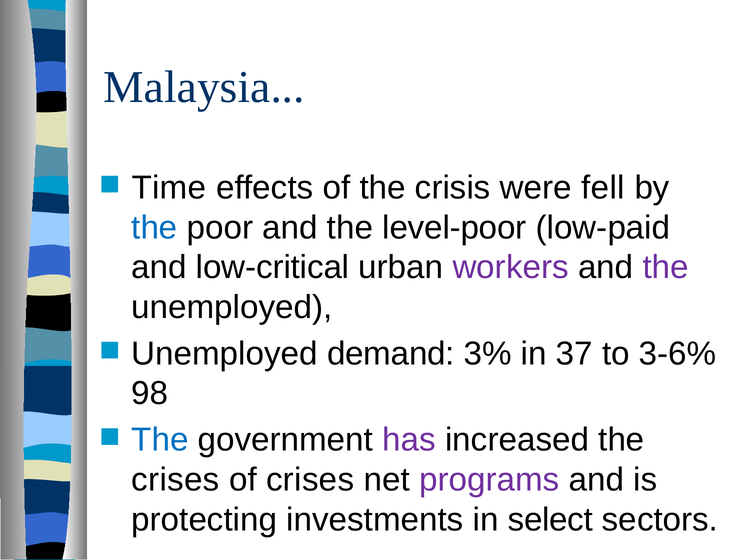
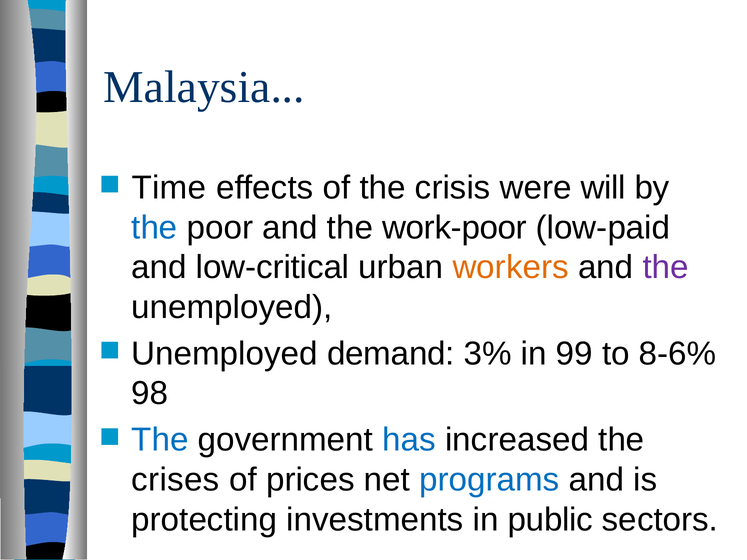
fell: fell -> will (603, 188)
level-poor: level-poor -> work-poor (455, 228)
workers colour: purple -> orange (511, 268)
37: 37 -> 99 (574, 354)
3-6%: 3-6% -> 8-6% (678, 354)
has colour: purple -> blue (409, 440)
of crises: crises -> prices (310, 480)
programs colour: purple -> blue (489, 480)
select: select -> public (550, 520)
